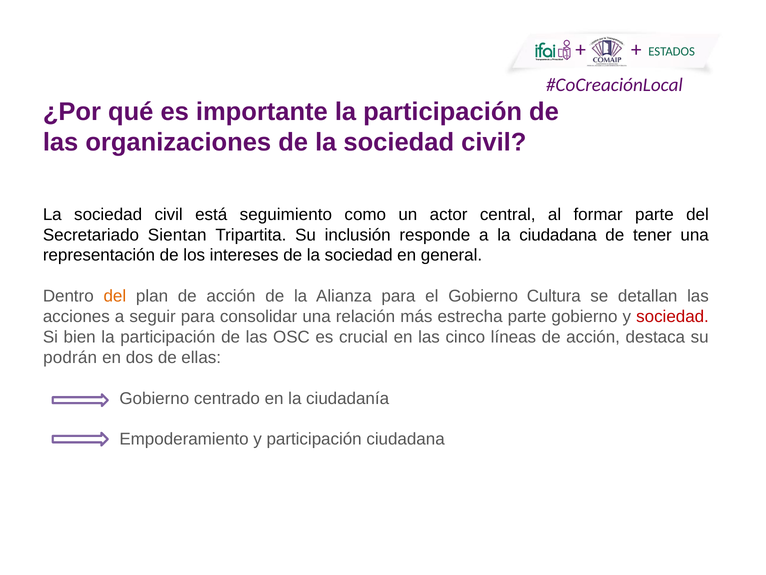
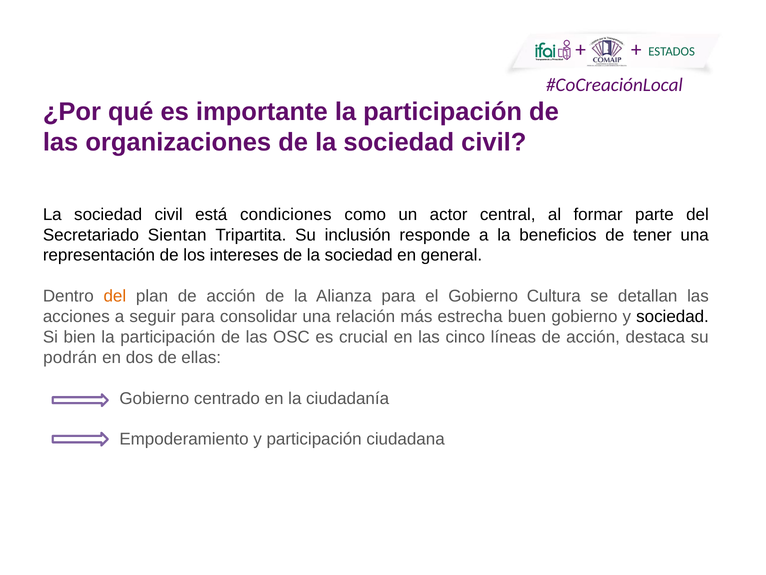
seguimiento: seguimiento -> condiciones (286, 214)
la ciudadana: ciudadana -> beneficios (558, 235)
estrecha parte: parte -> buen (527, 316)
sociedad colour: red -> black (673, 316)
